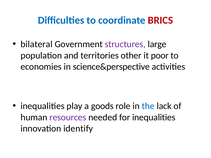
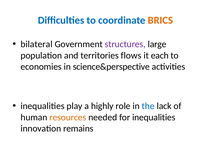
BRICS colour: red -> orange (160, 20)
other: other -> flows (131, 56)
poor: poor -> each (160, 56)
goods: goods -> highly (102, 106)
resources colour: purple -> orange (68, 117)
identify: identify -> remains (78, 129)
